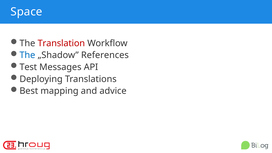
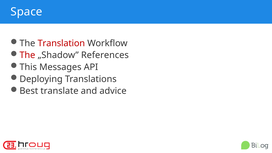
The colour: blue -> red (27, 55)
Test: Test -> This (28, 67)
mapping: mapping -> translate (59, 91)
